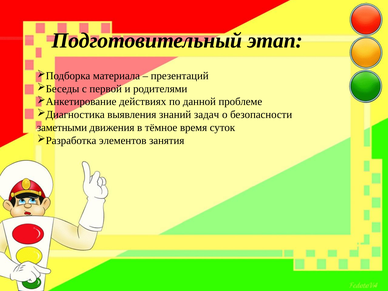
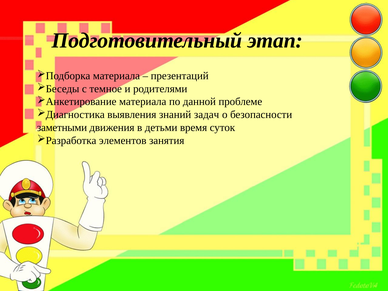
первой: первой -> темное (106, 89)
действиях: действиях -> материала (143, 102)
тёмное: тёмное -> детьми (161, 128)
